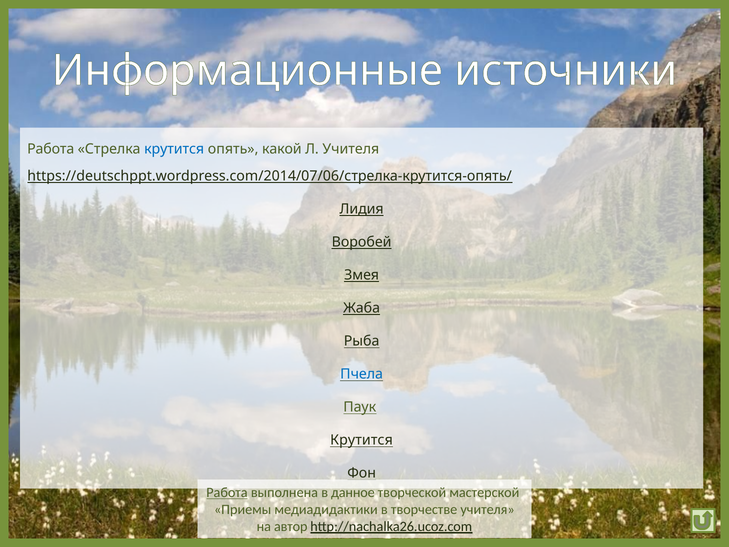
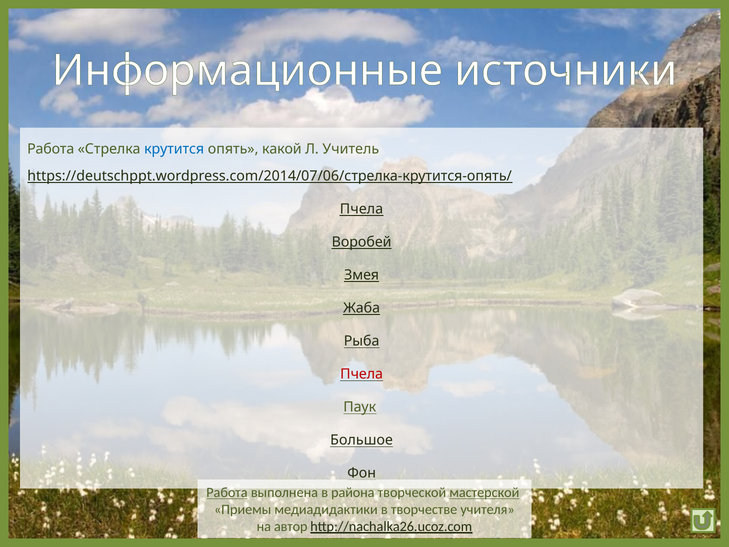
Л Учителя: Учителя -> Учитель (351, 149)
Лидия: Лидия -> Пчела (362, 209)
Пчела colour: blue -> red (362, 374)
Крутится: Крутится -> Большое (362, 440)
данное: данное -> района (353, 492)
мастерской underline: none -> present (484, 492)
